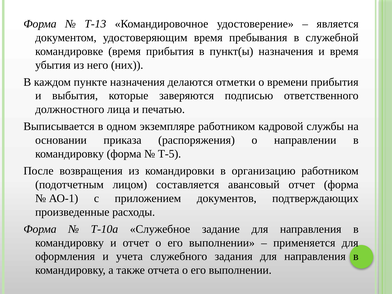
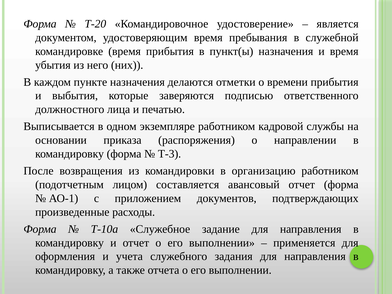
Т-13: Т-13 -> Т-20 (95, 24)
Т-5: Т-5 -> Т-3 (170, 154)
